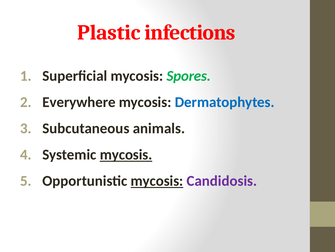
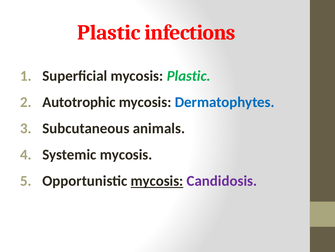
mycosis Spores: Spores -> Plastic (189, 76)
Everywhere: Everywhere -> Autotrophic (79, 102)
mycosis underline: present -> none (126, 154)
